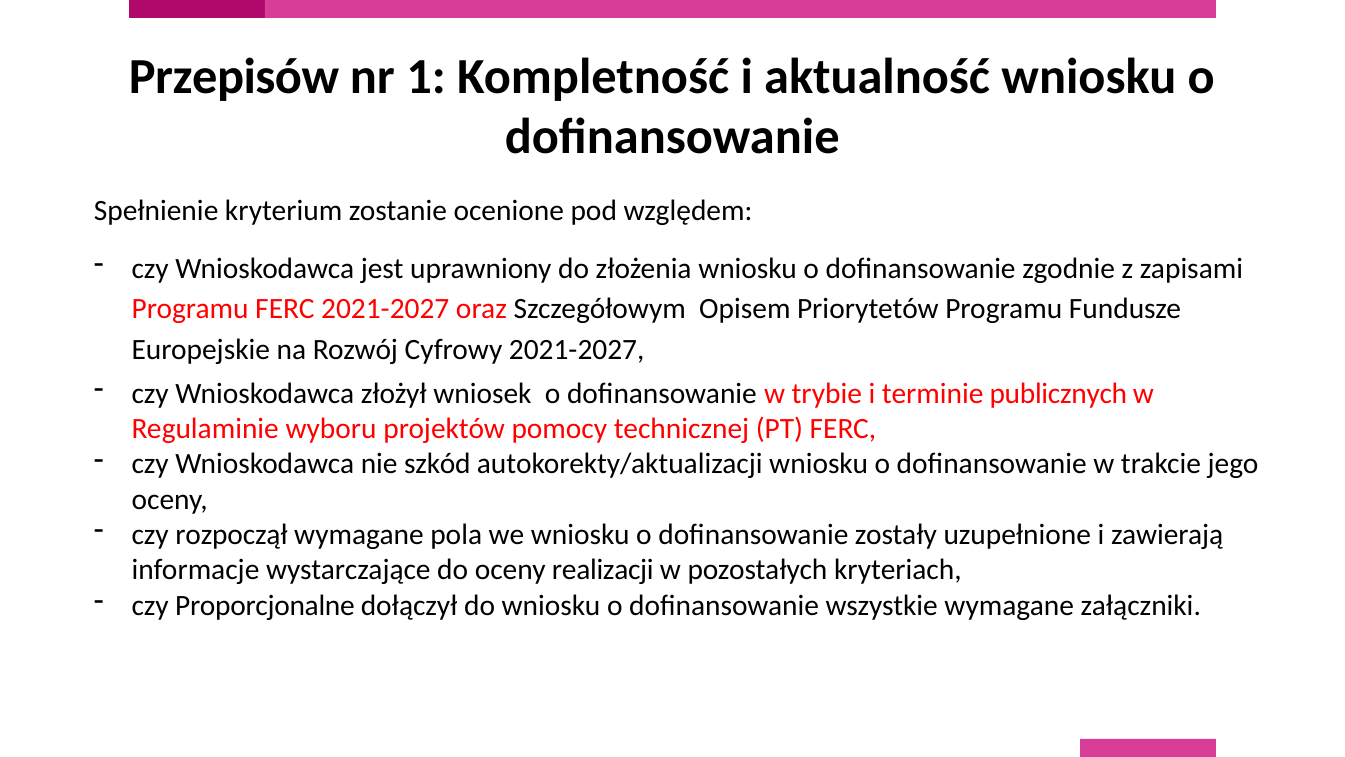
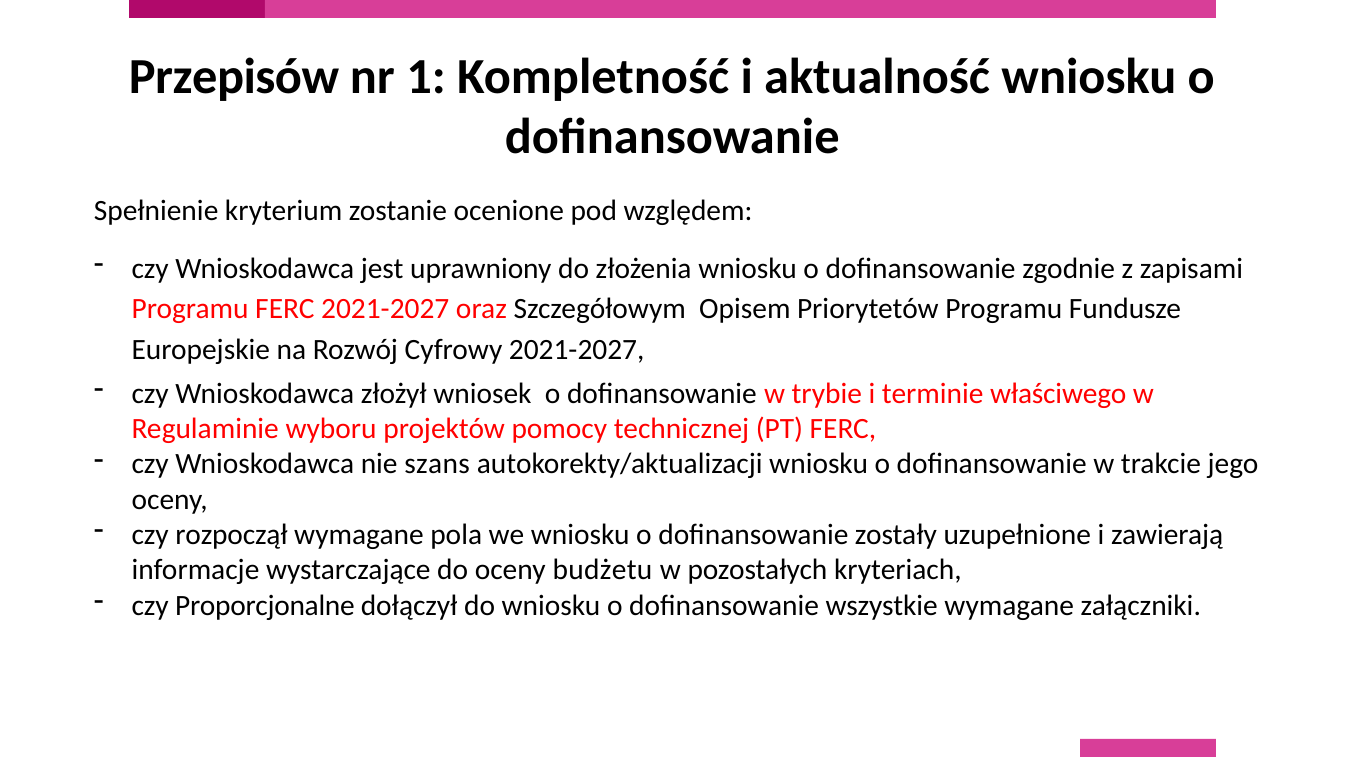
publicznych: publicznych -> właściwego (1058, 393)
szkód: szkód -> szans (437, 464)
realizacji: realizacji -> budżetu (603, 570)
